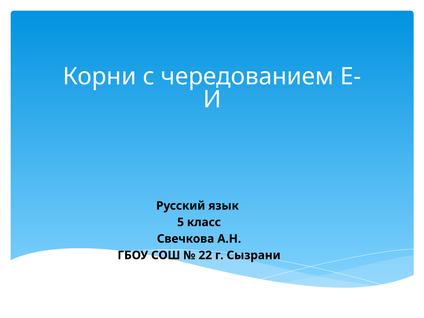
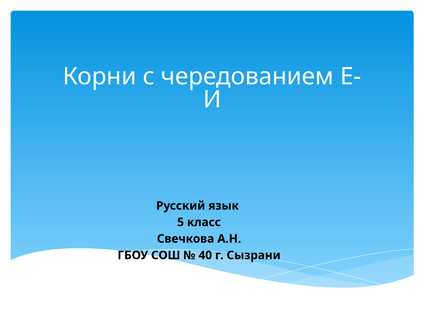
22: 22 -> 40 (205, 255)
